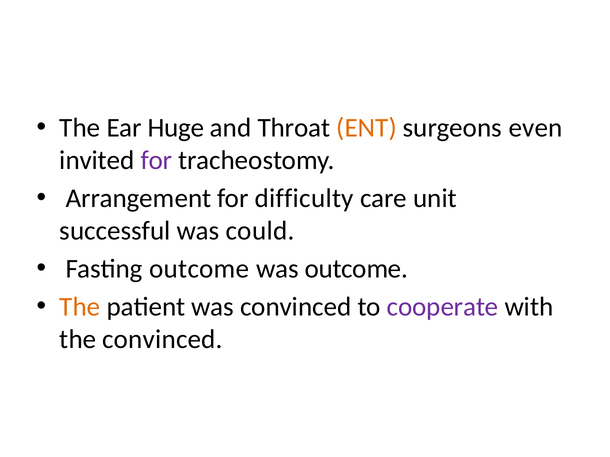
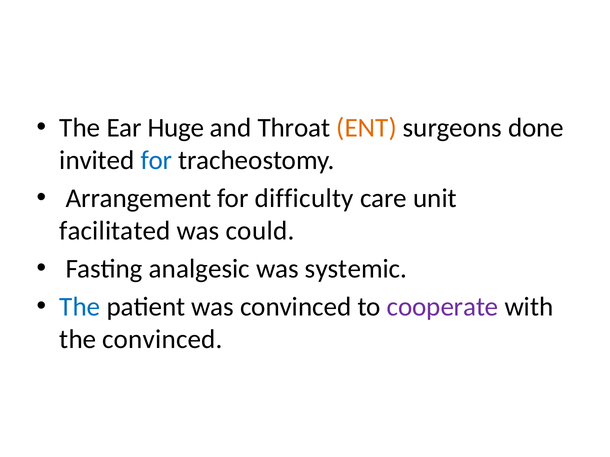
even: even -> done (536, 128)
for colour: purple -> blue (156, 161)
successful: successful -> facilitated (115, 231)
Fasting outcome: outcome -> analgesic (199, 269)
was outcome: outcome -> systemic (356, 269)
The colour: orange -> blue (80, 307)
